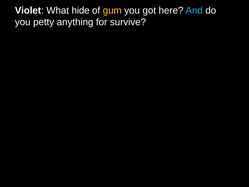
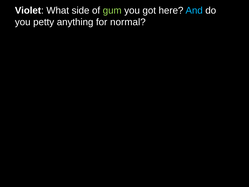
hide: hide -> side (81, 10)
gum colour: yellow -> light green (112, 10)
survive: survive -> normal (128, 22)
